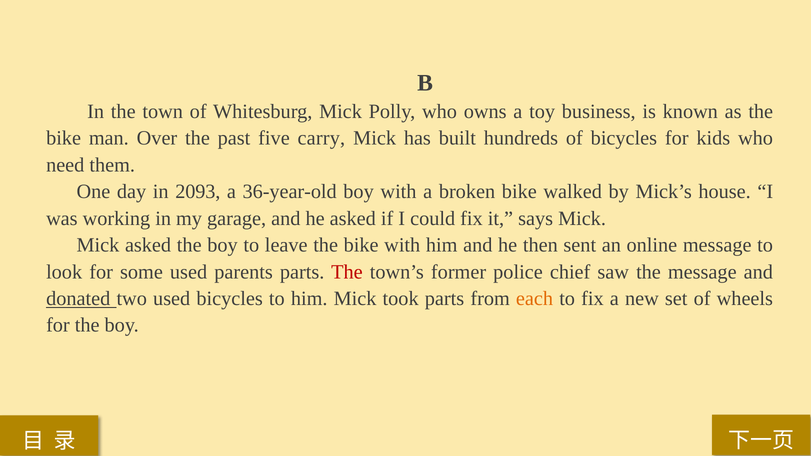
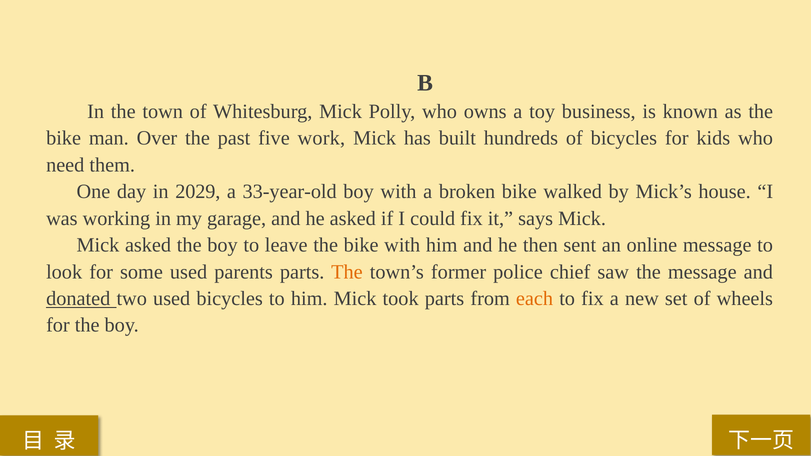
carry: carry -> work (321, 138)
2093: 2093 -> 2029 (198, 192)
36-year-old: 36-year-old -> 33-year-old (290, 192)
The colour: red -> orange (347, 272)
